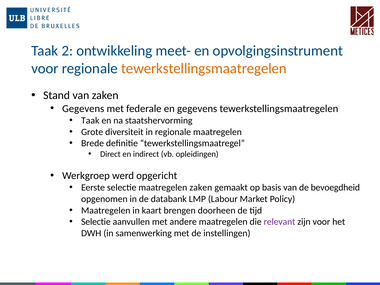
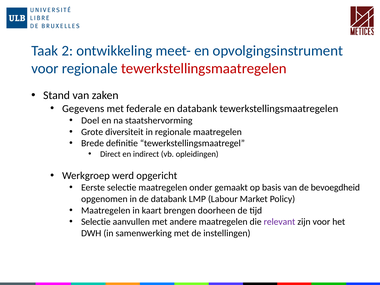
tewerkstellingsmaatregelen colour: orange -> red (204, 69)
en gegevens: gegevens -> databank (197, 109)
Taak: Taak -> Doel (90, 120)
maatregelen zaken: zaken -> onder (201, 188)
